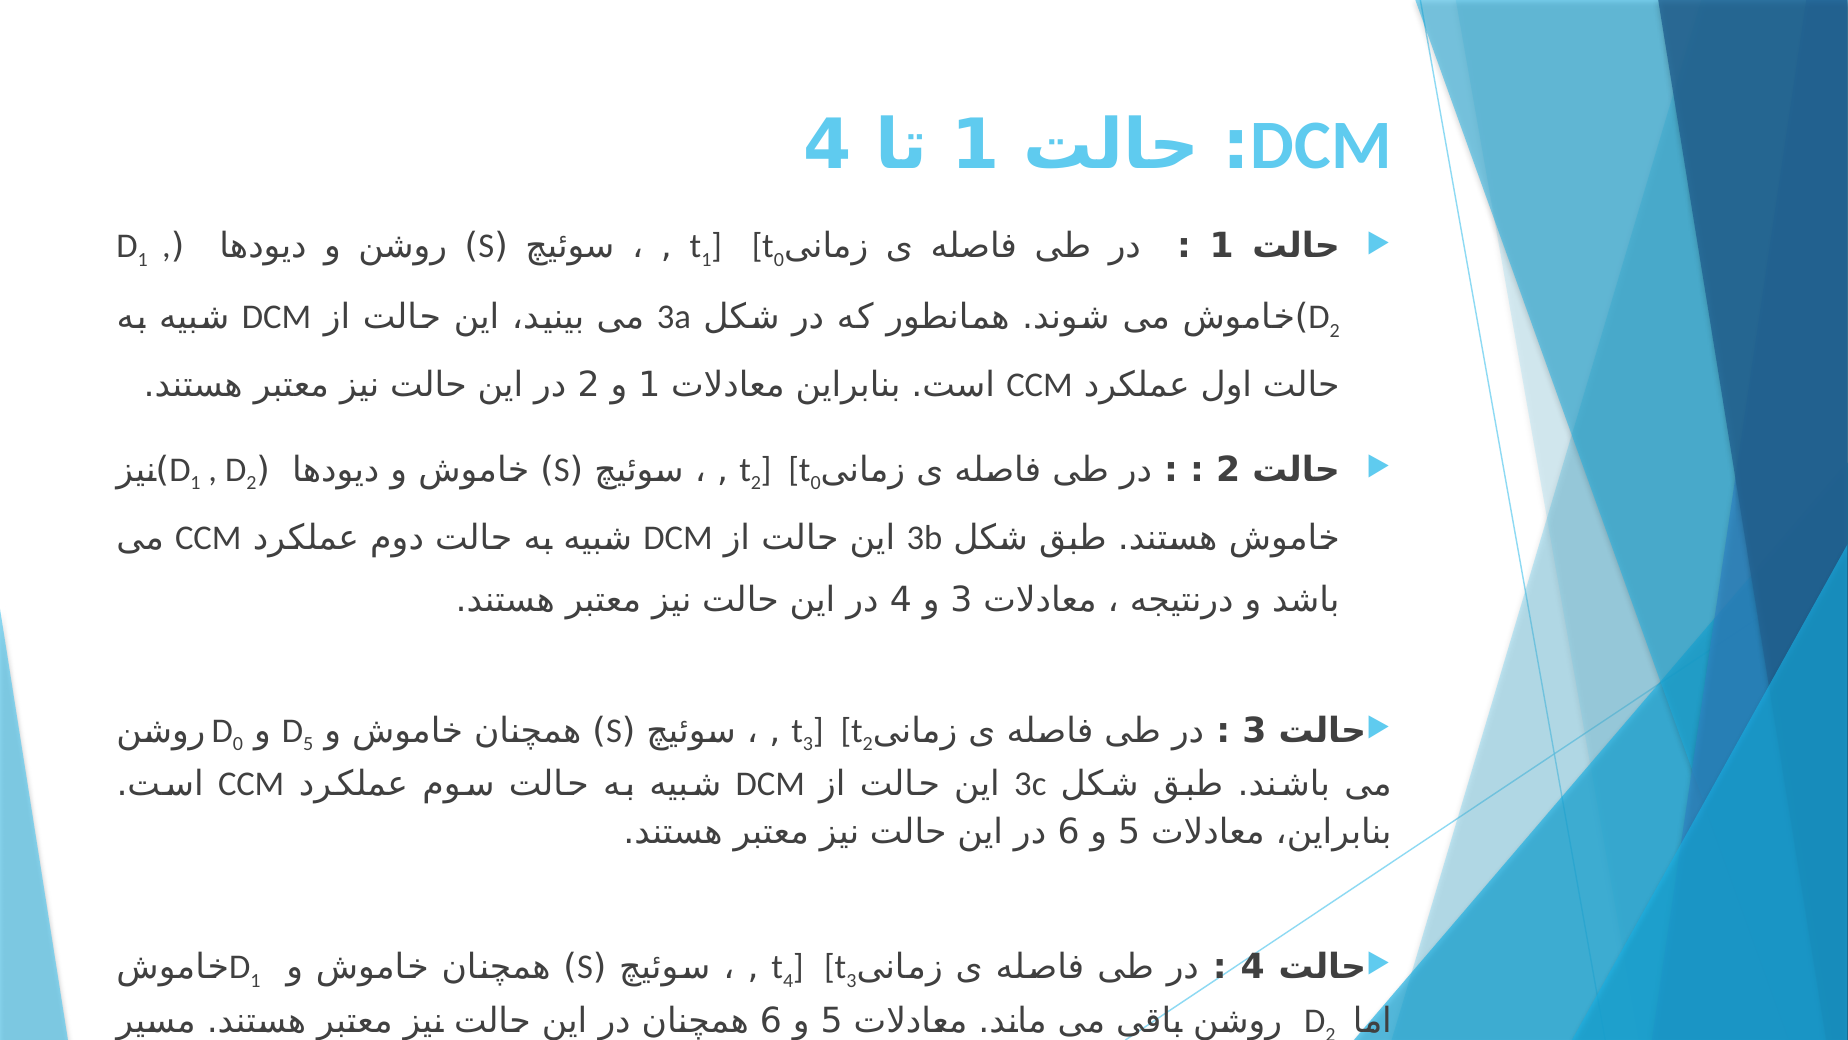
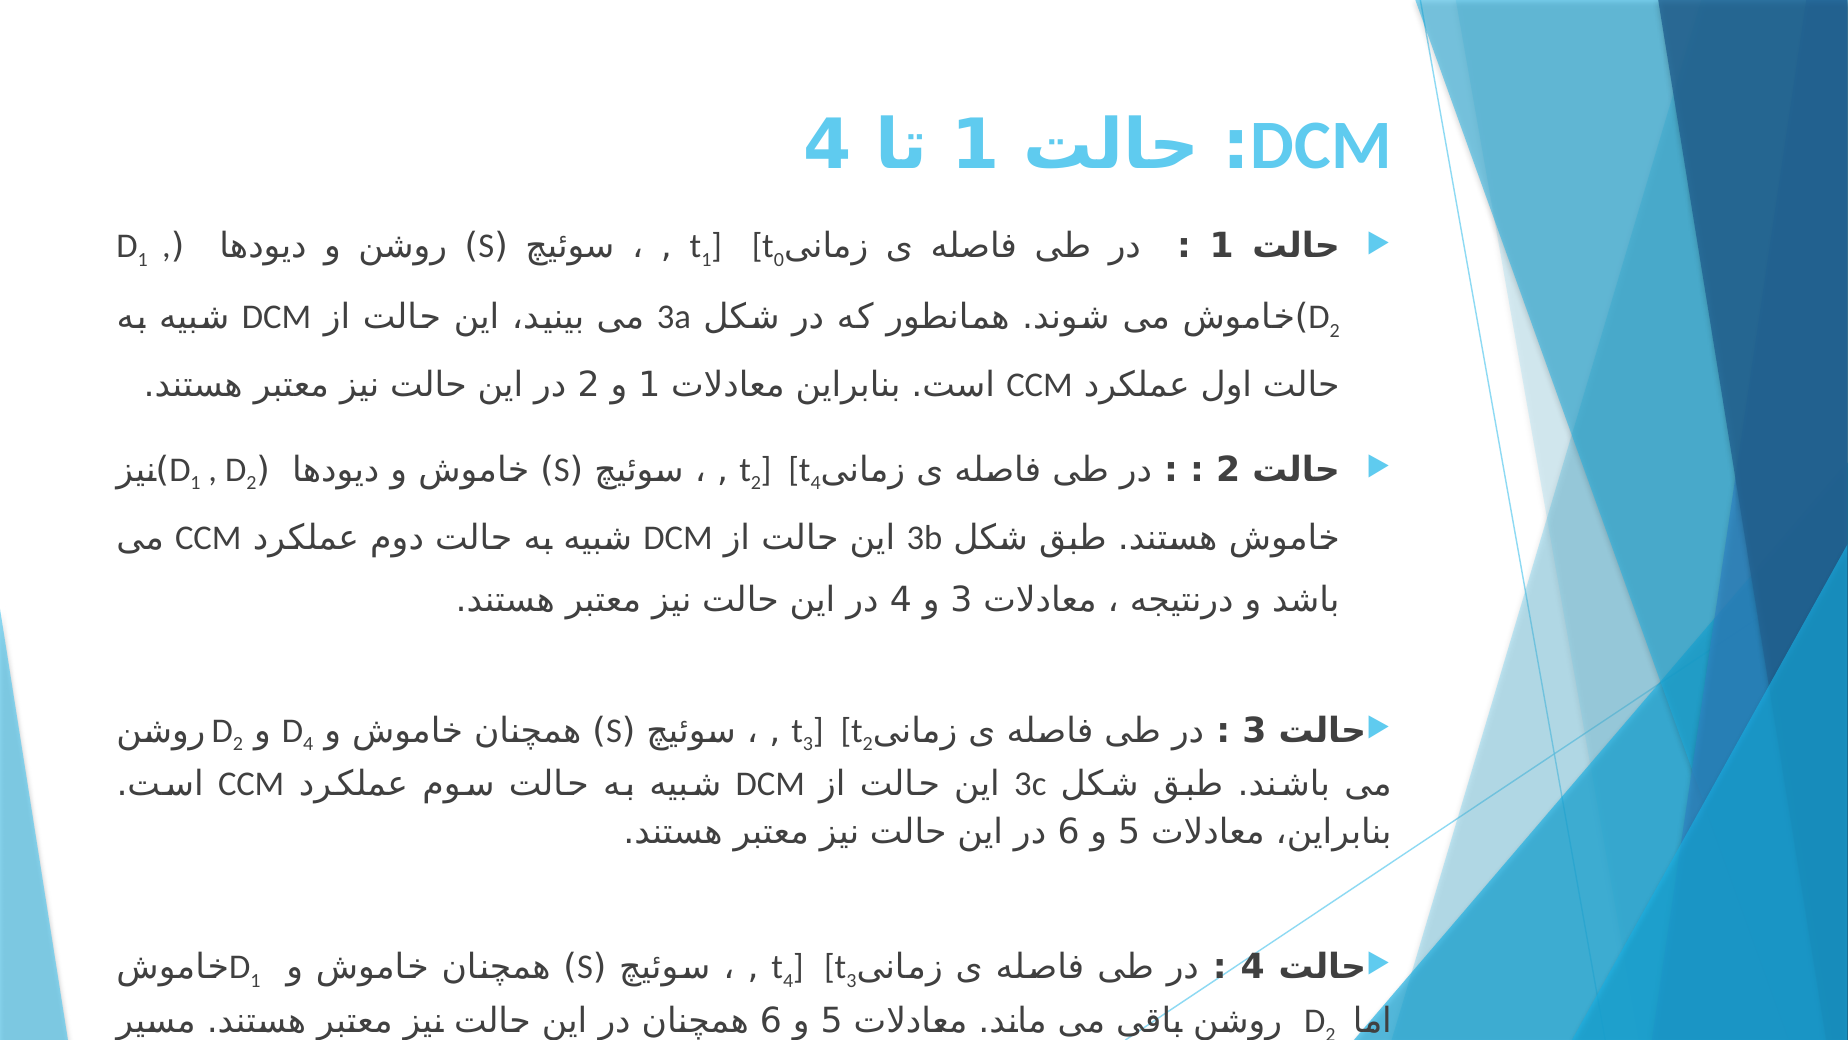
0: 0 -> 4 (816, 483)
0: 0 -> 2 (238, 744)
5: 5 -> 4 (308, 744)
